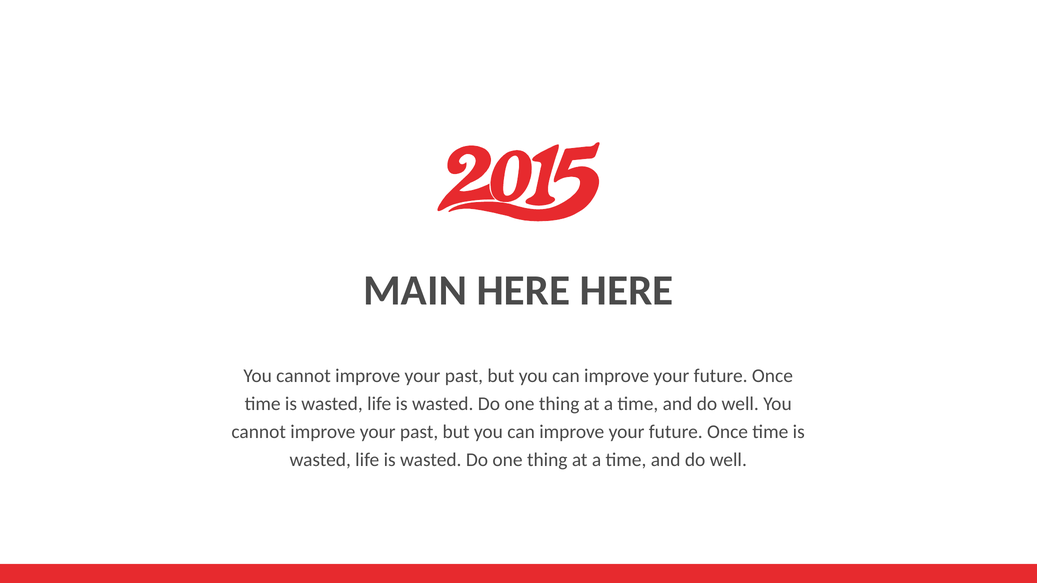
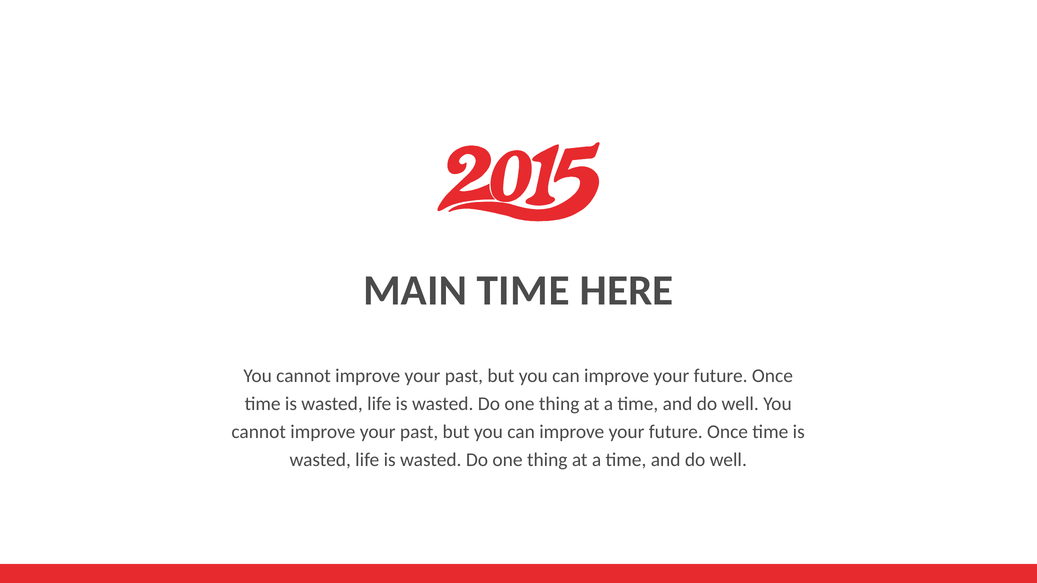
MAIN HERE: HERE -> TIME (523, 291)
